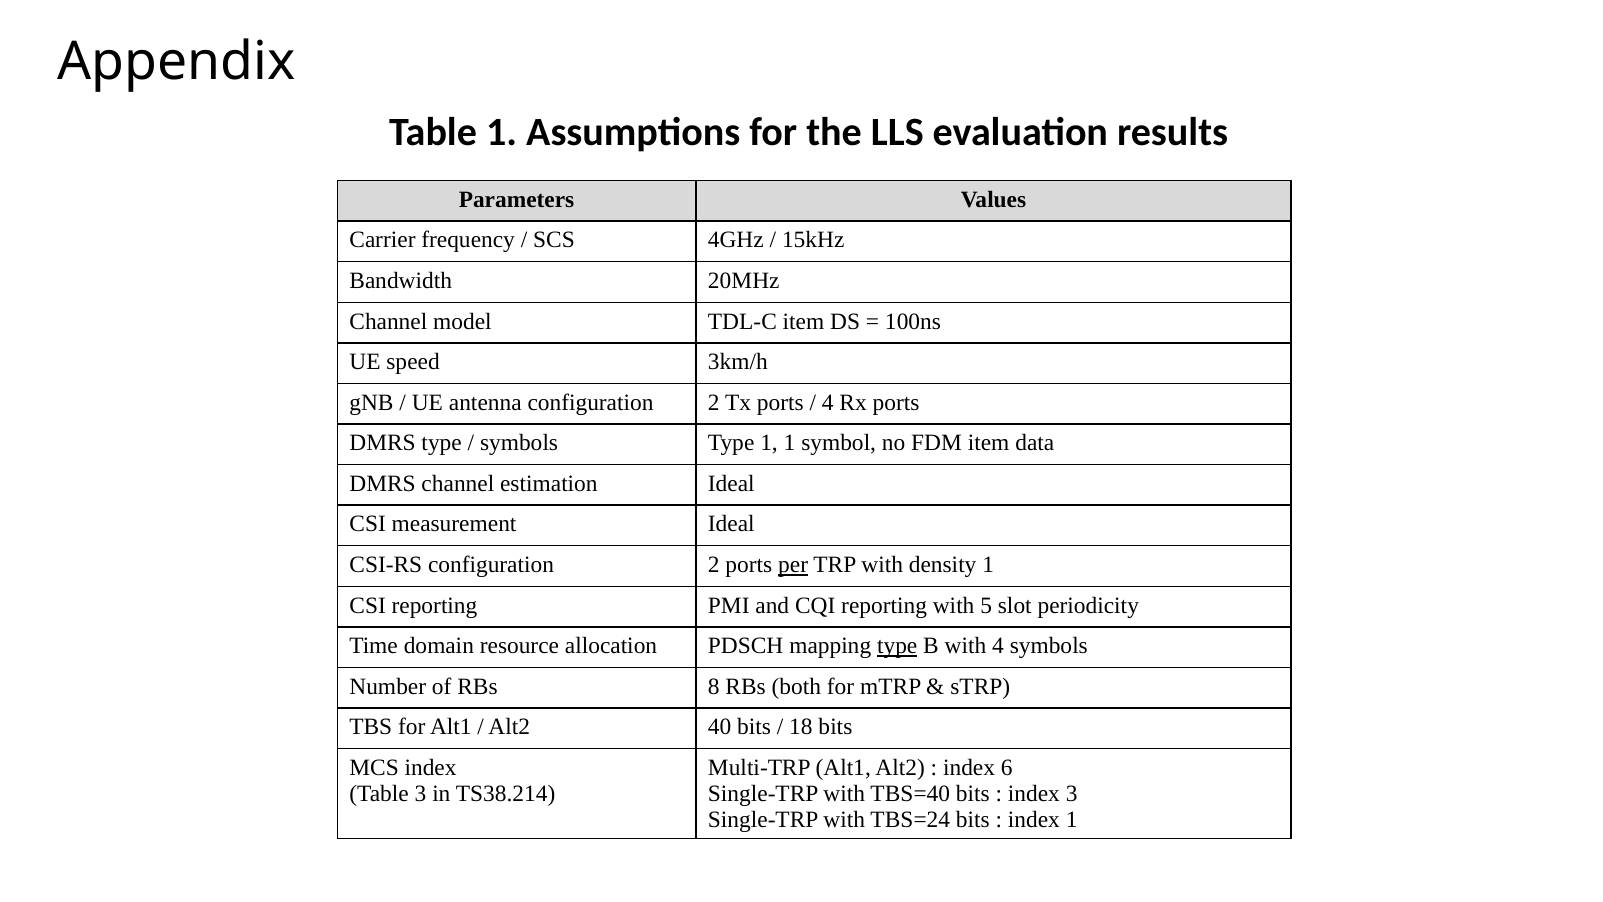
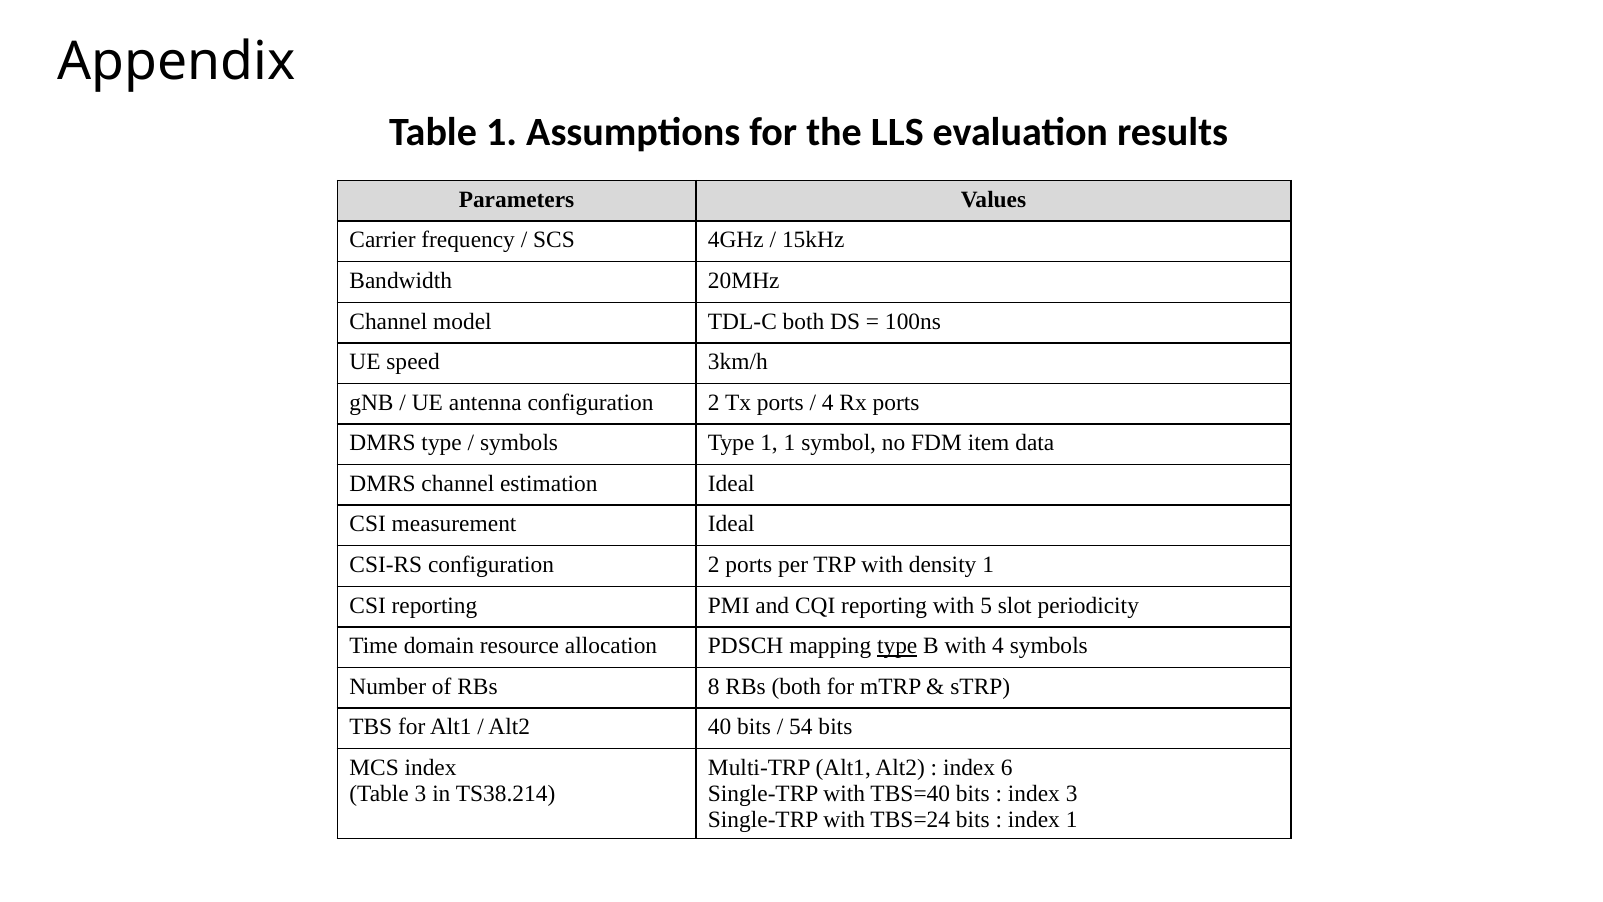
TDL-C item: item -> both (804, 321)
per underline: present -> none (793, 565)
18: 18 -> 54 (801, 727)
